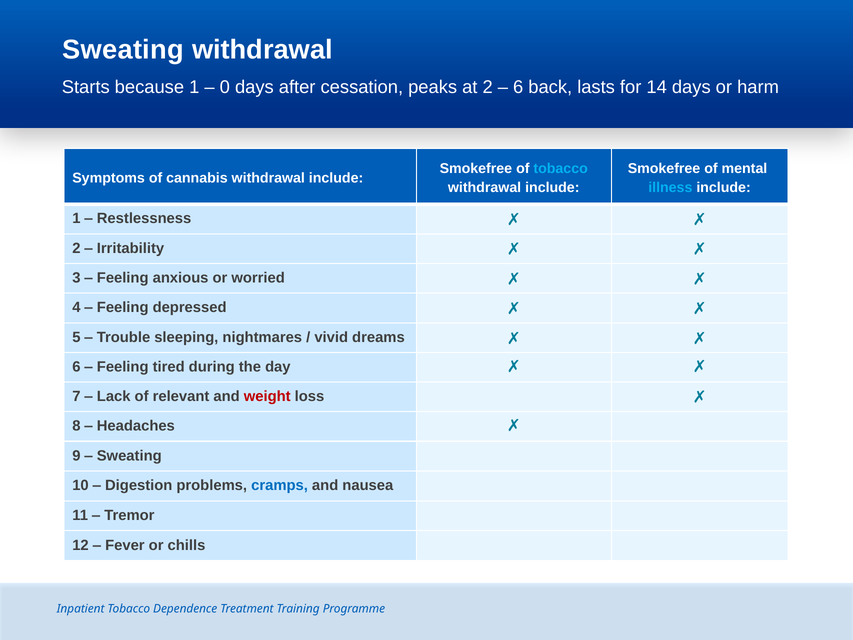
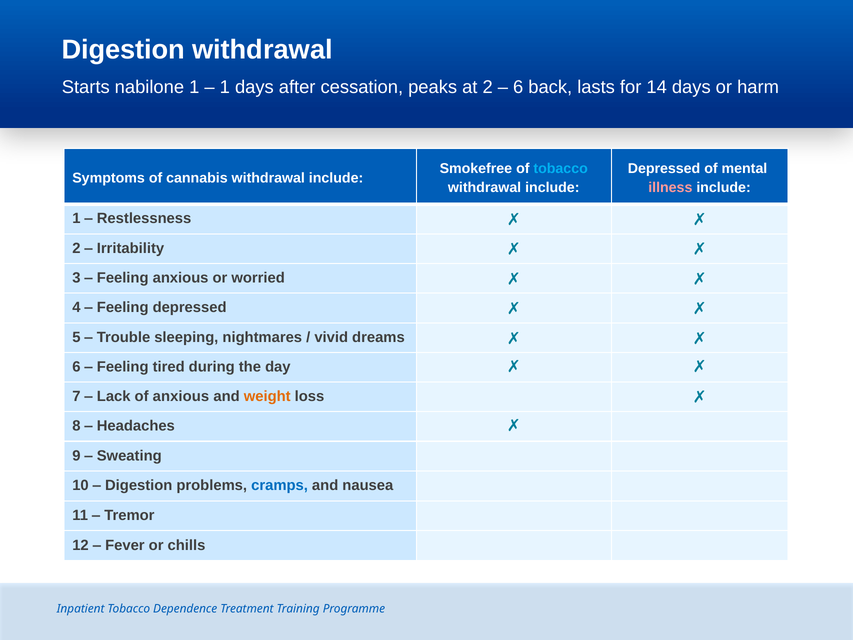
Sweating: Sweating -> Digestion (123, 50)
because: because -> nabilone (149, 87)
0: 0 -> 1 (225, 87)
Smokefree: Smokefree -> Depressed (664, 168)
illness colour: light blue -> pink (670, 187)
of relevant: relevant -> anxious (181, 396)
weight colour: red -> orange (267, 396)
